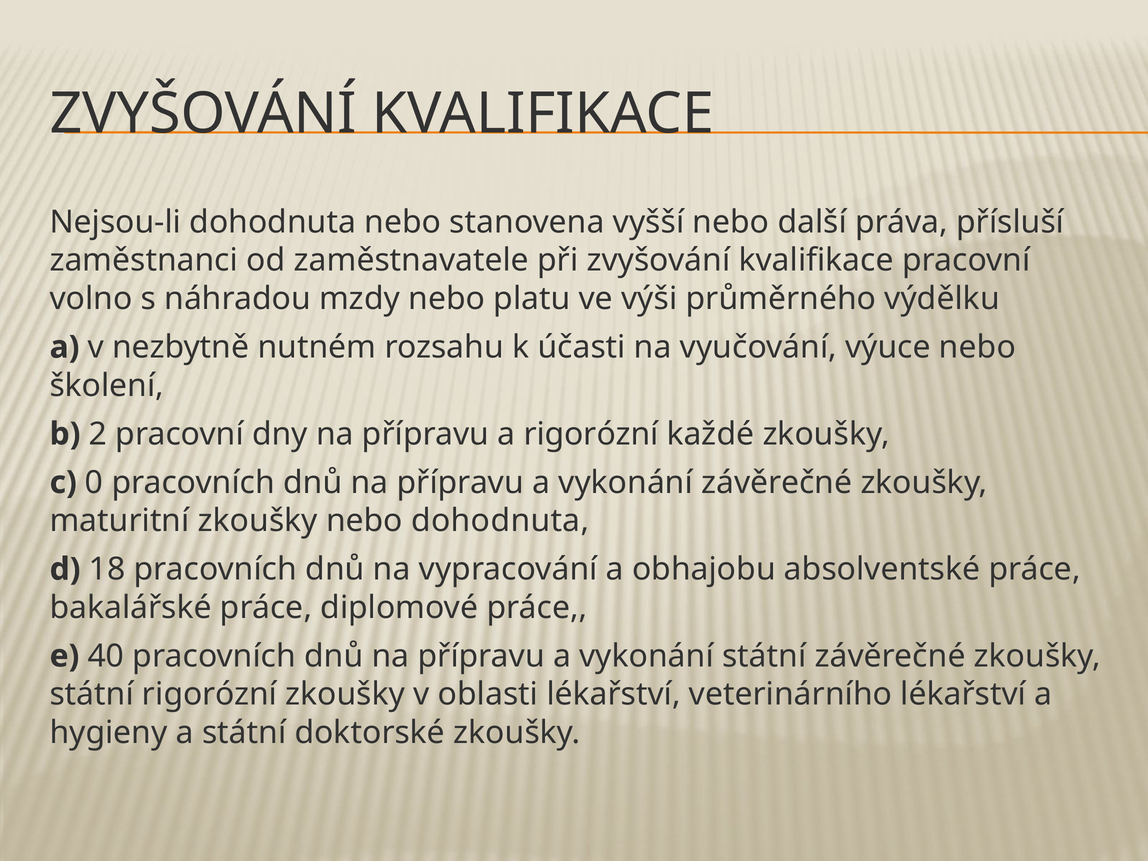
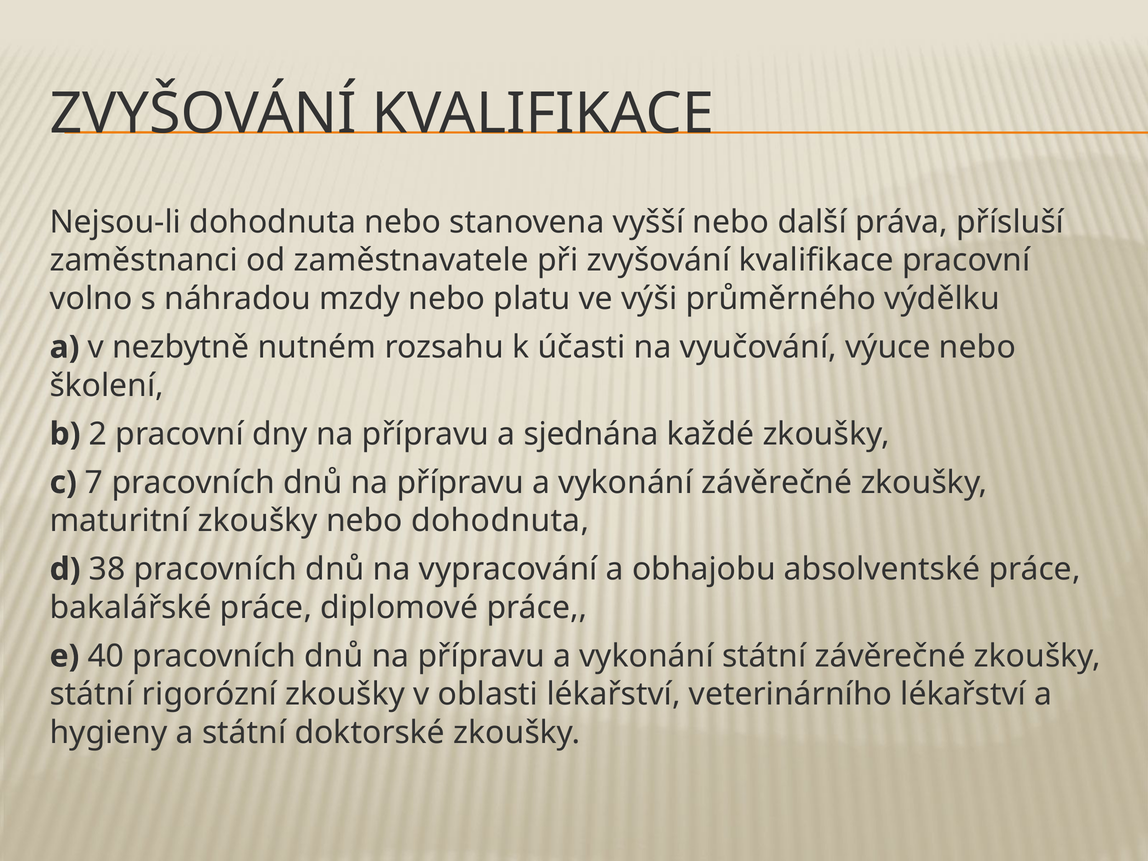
a rigorózní: rigorózní -> sjednána (591, 434)
0: 0 -> 7 (94, 482)
18: 18 -> 38 (107, 569)
